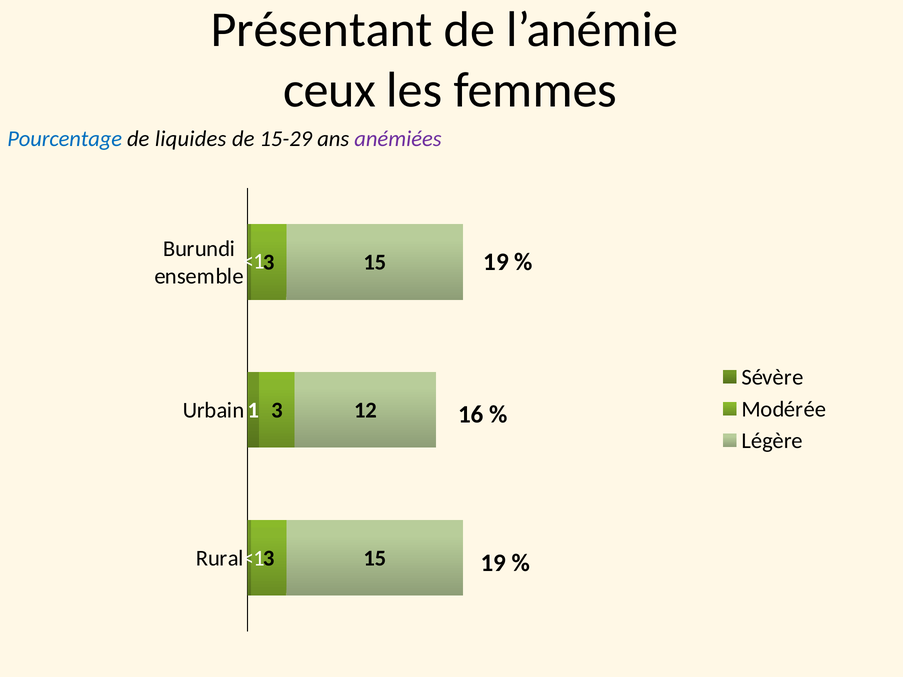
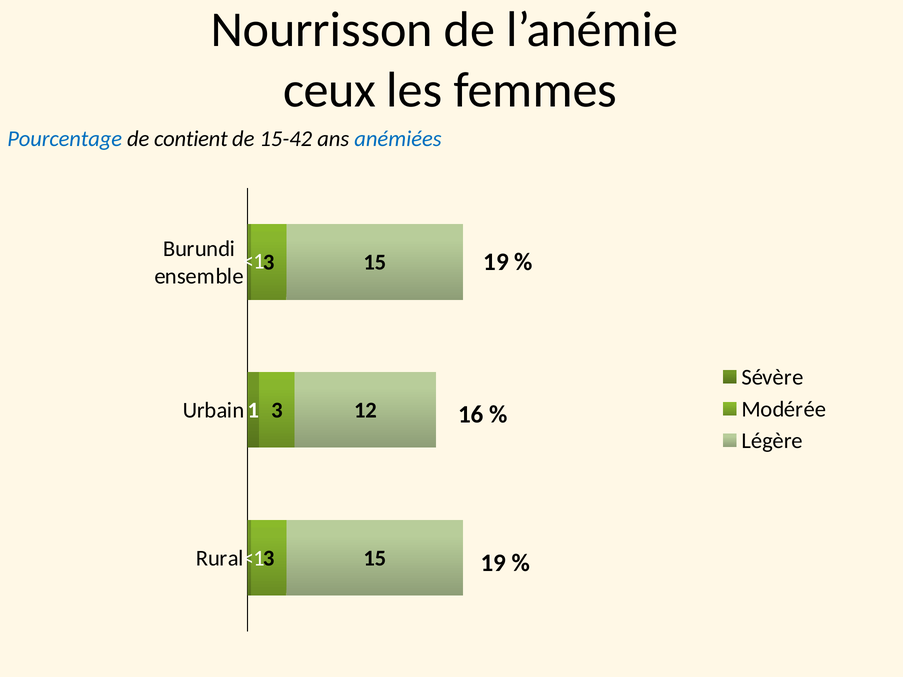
Présentant: Présentant -> Nourrisson (322, 30)
liquides: liquides -> contient (191, 139)
15-29: 15-29 -> 15-42 (286, 139)
anémiées colour: purple -> blue (398, 139)
